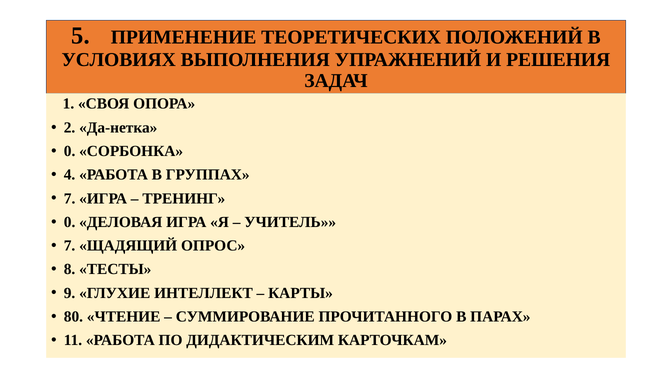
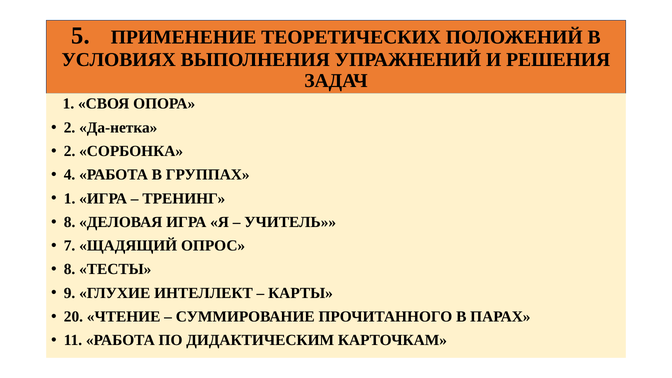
0: 0 -> 2 (70, 151)
7: 7 -> 1 (70, 198)
0: 0 -> 8 (70, 222)
80: 80 -> 20 (73, 317)
